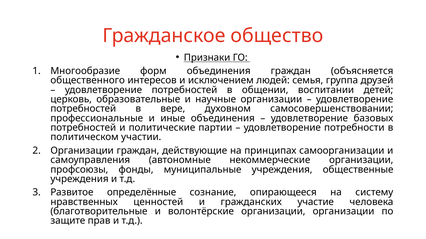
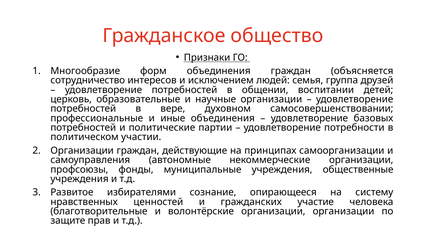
общественного: общественного -> сотрудничество (88, 81)
определённые: определённые -> избирателями (142, 193)
